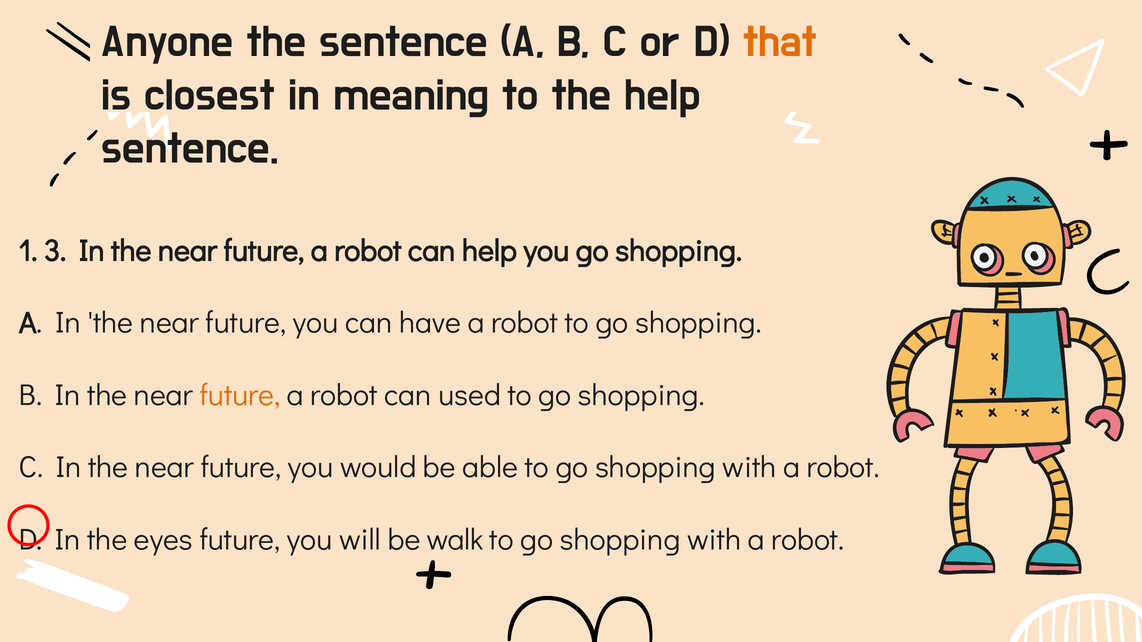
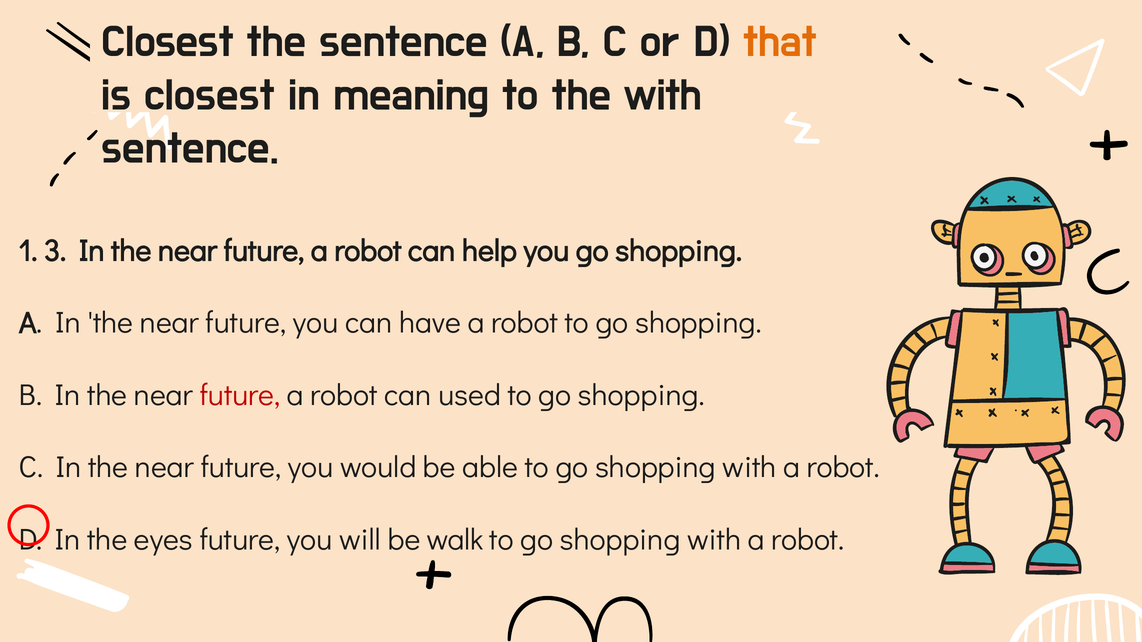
Anyone: Anyone -> Closest (168, 42)
the help: help -> with (663, 95)
future colour: orange -> red (240, 395)
